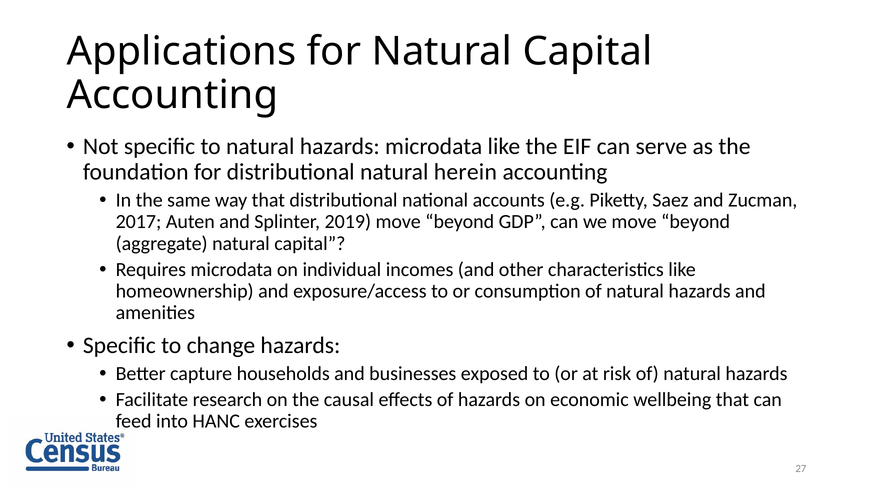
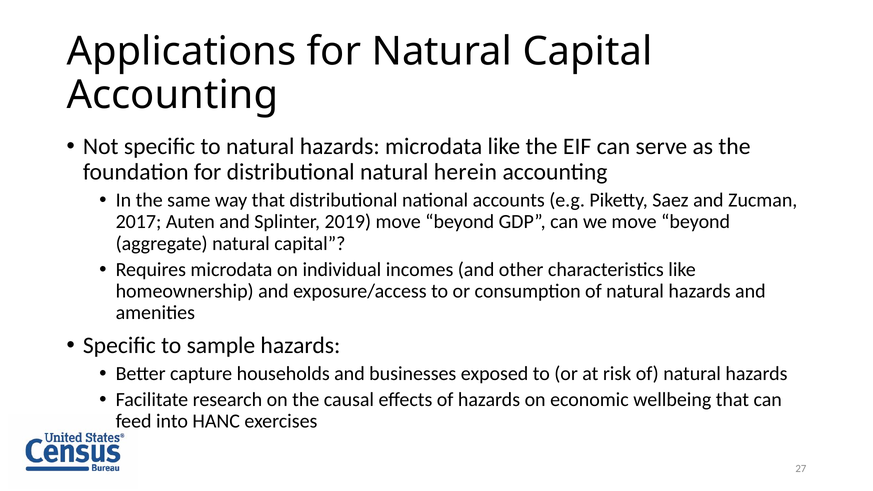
change: change -> sample (221, 345)
